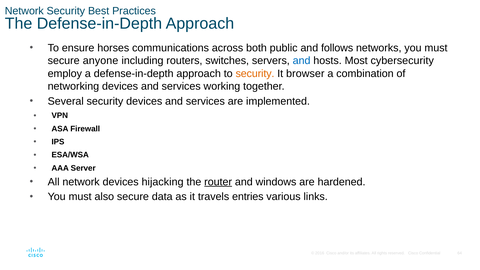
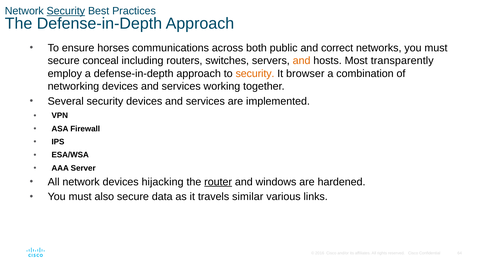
Security underline: none -> present (66, 11)
follows: follows -> correct (337, 48)
anyone: anyone -> conceal (101, 61)
and colour: blue -> orange (302, 61)
cybersecurity: cybersecurity -> transparently (402, 61)
entries: entries -> similar (248, 197)
